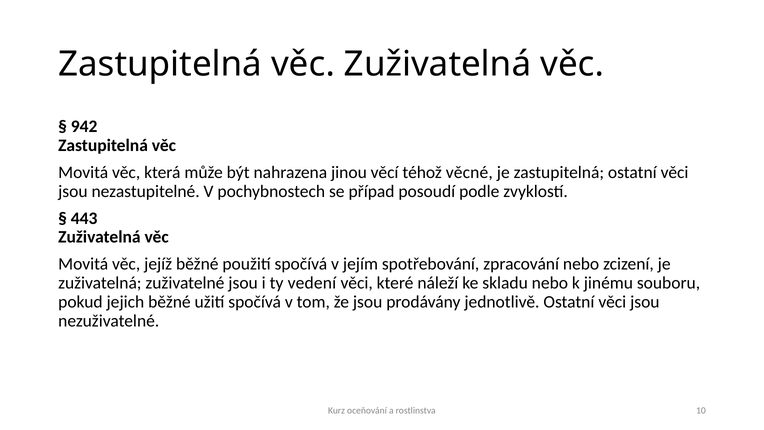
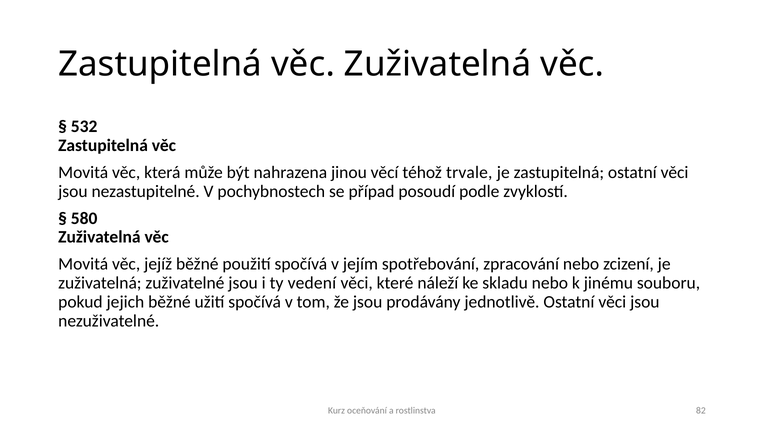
942: 942 -> 532 (84, 127)
věcné: věcné -> trvale (469, 172)
443: 443 -> 580 (84, 218)
10: 10 -> 82 (701, 410)
